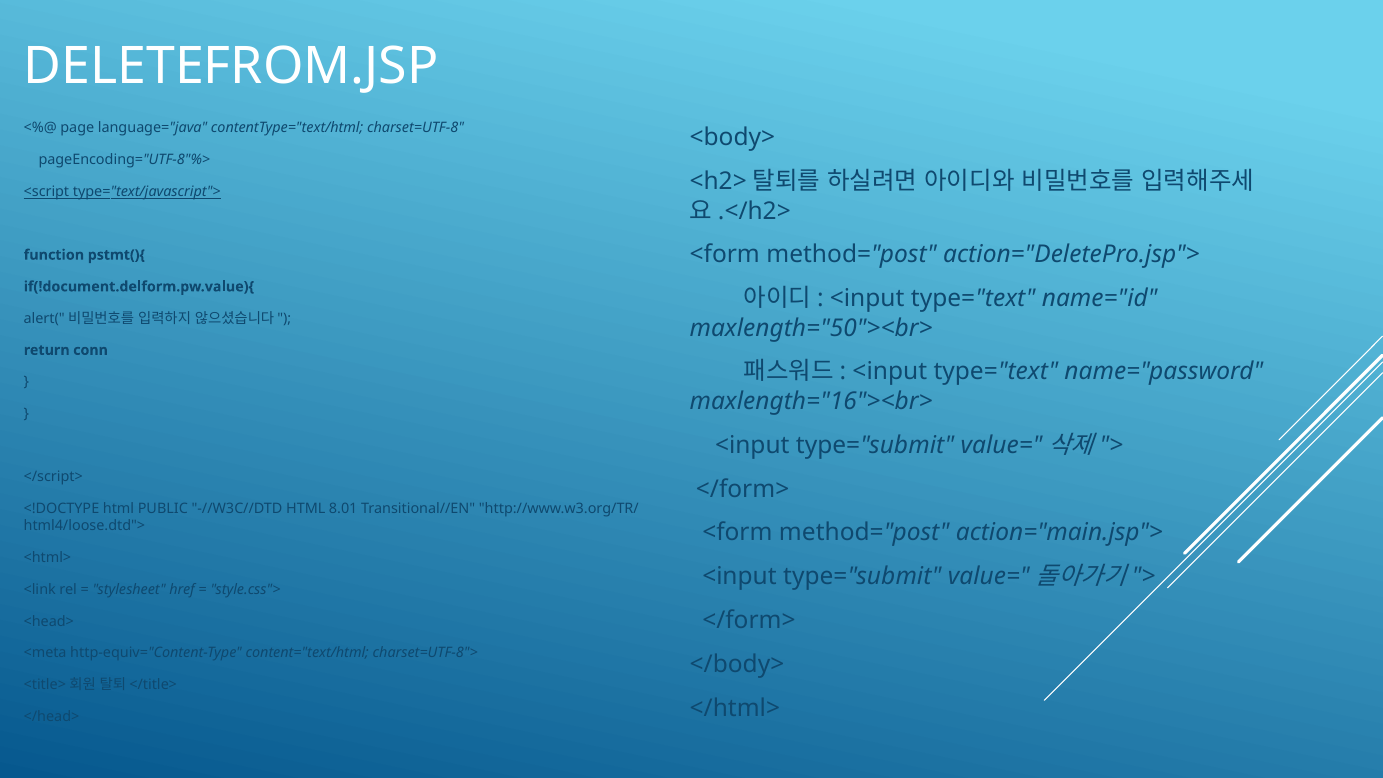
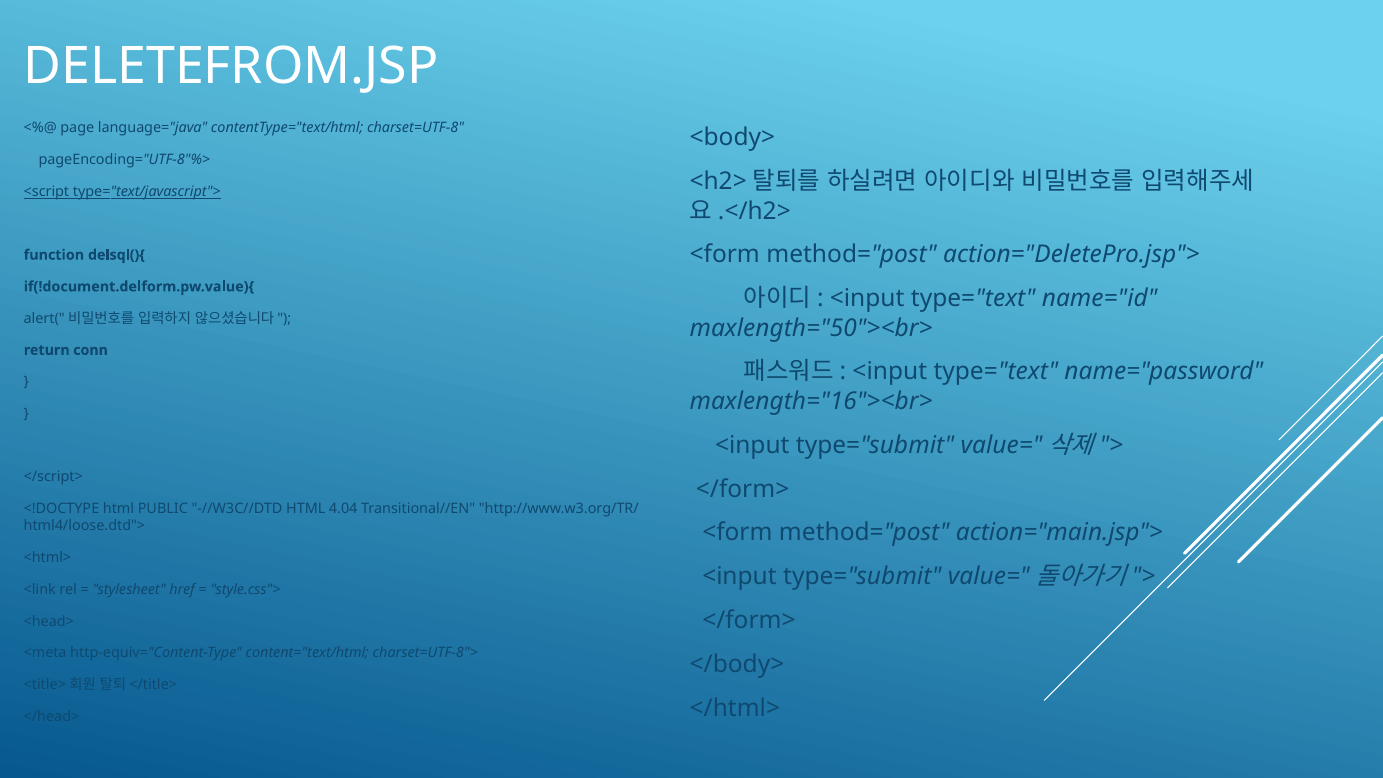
pstmt(){: pstmt(){ -> delsql(){ (116, 255)
8.01: 8.01 -> 4.04 (343, 509)
